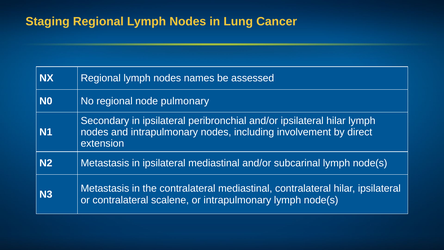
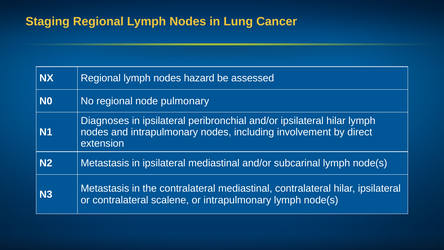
names: names -> hazard (199, 78)
Secondary: Secondary -> Diagnoses (105, 121)
